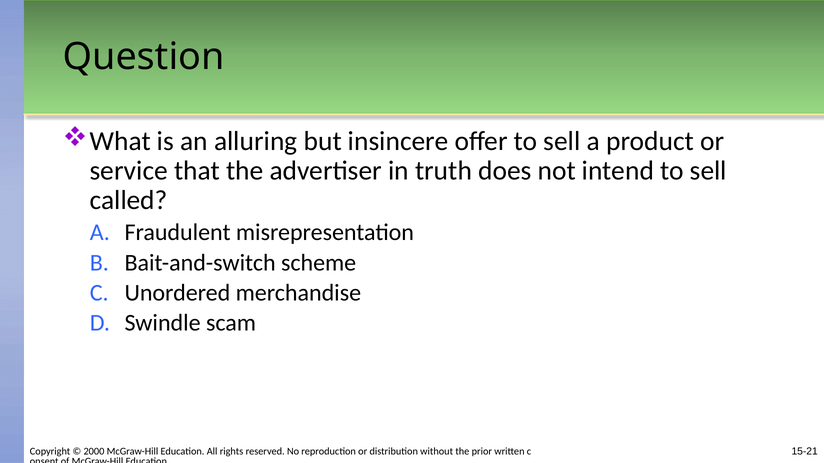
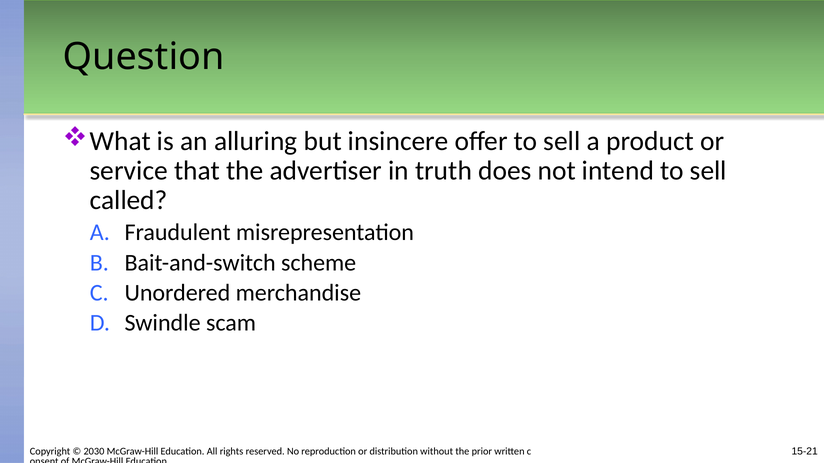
2000: 2000 -> 2030 (94, 452)
